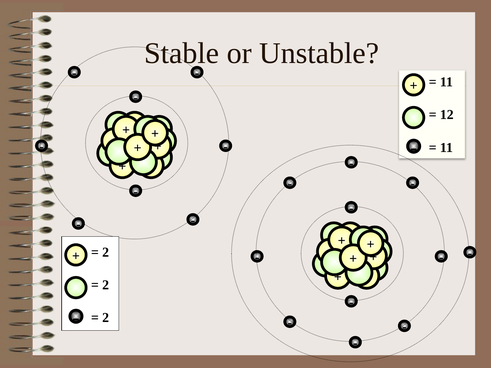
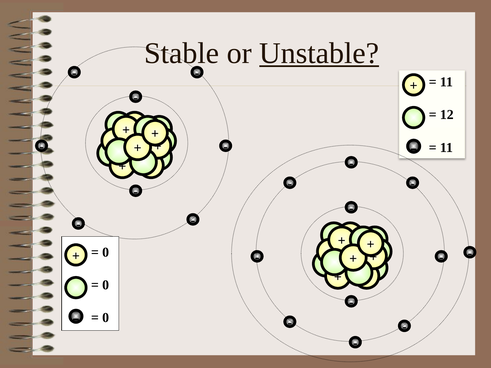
Unstable underline: none -> present (319, 53)
2: 2 -> 0 (106, 252)
2: 2 -> 0 (106, 285)
2: 2 -> 0 (106, 318)
